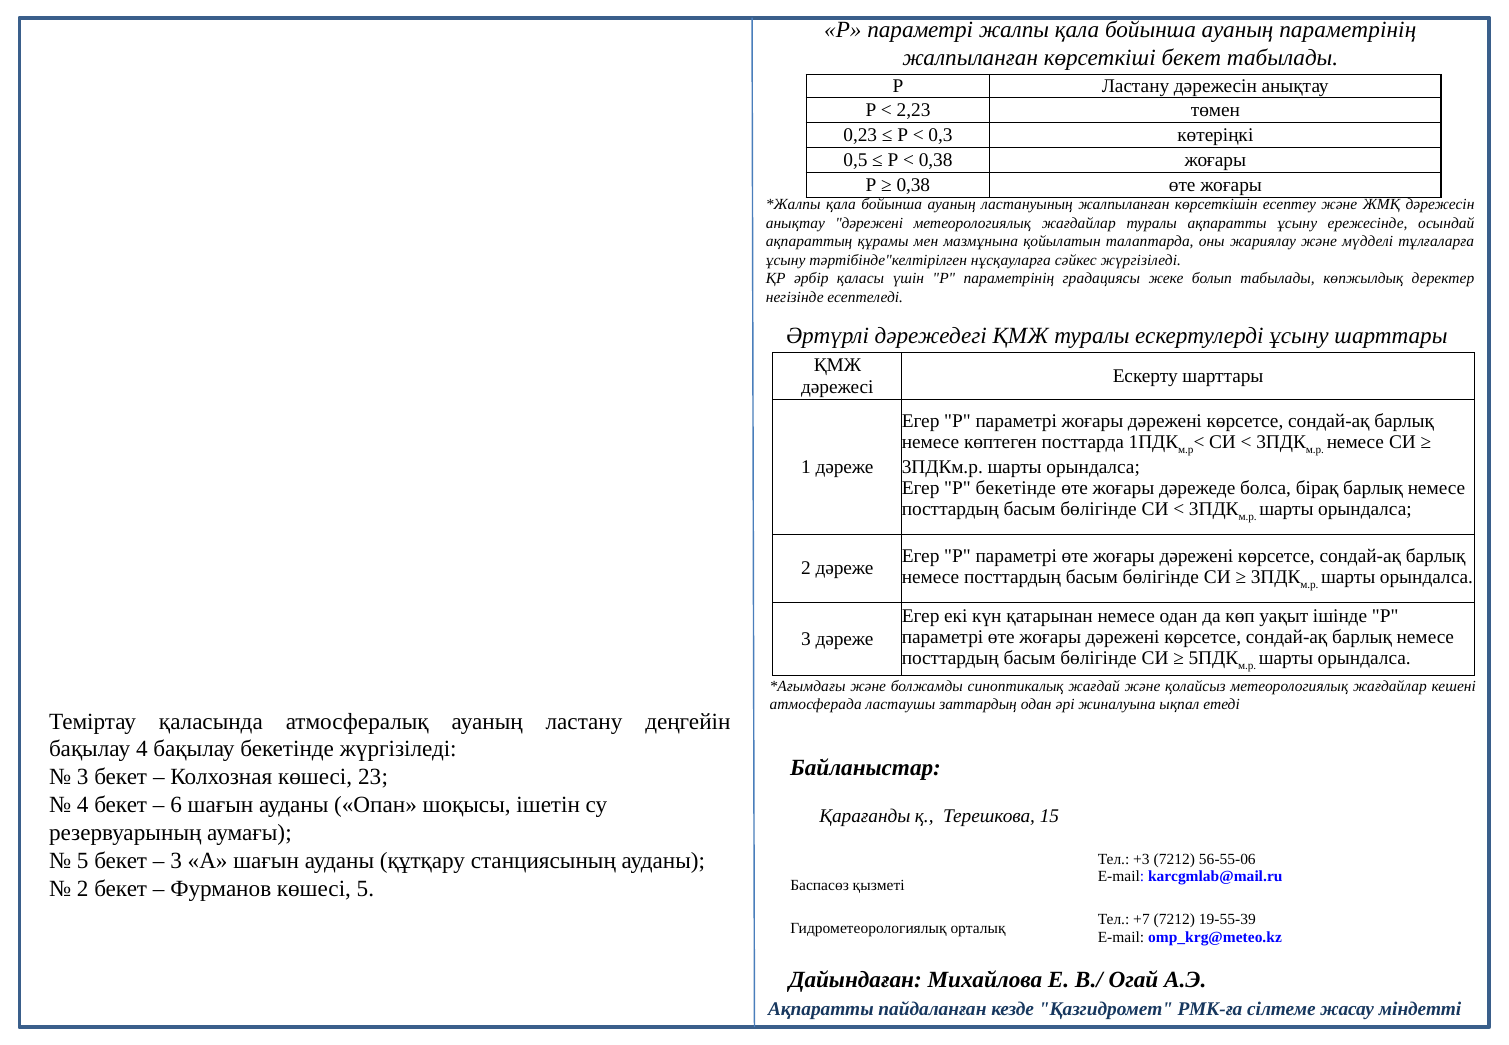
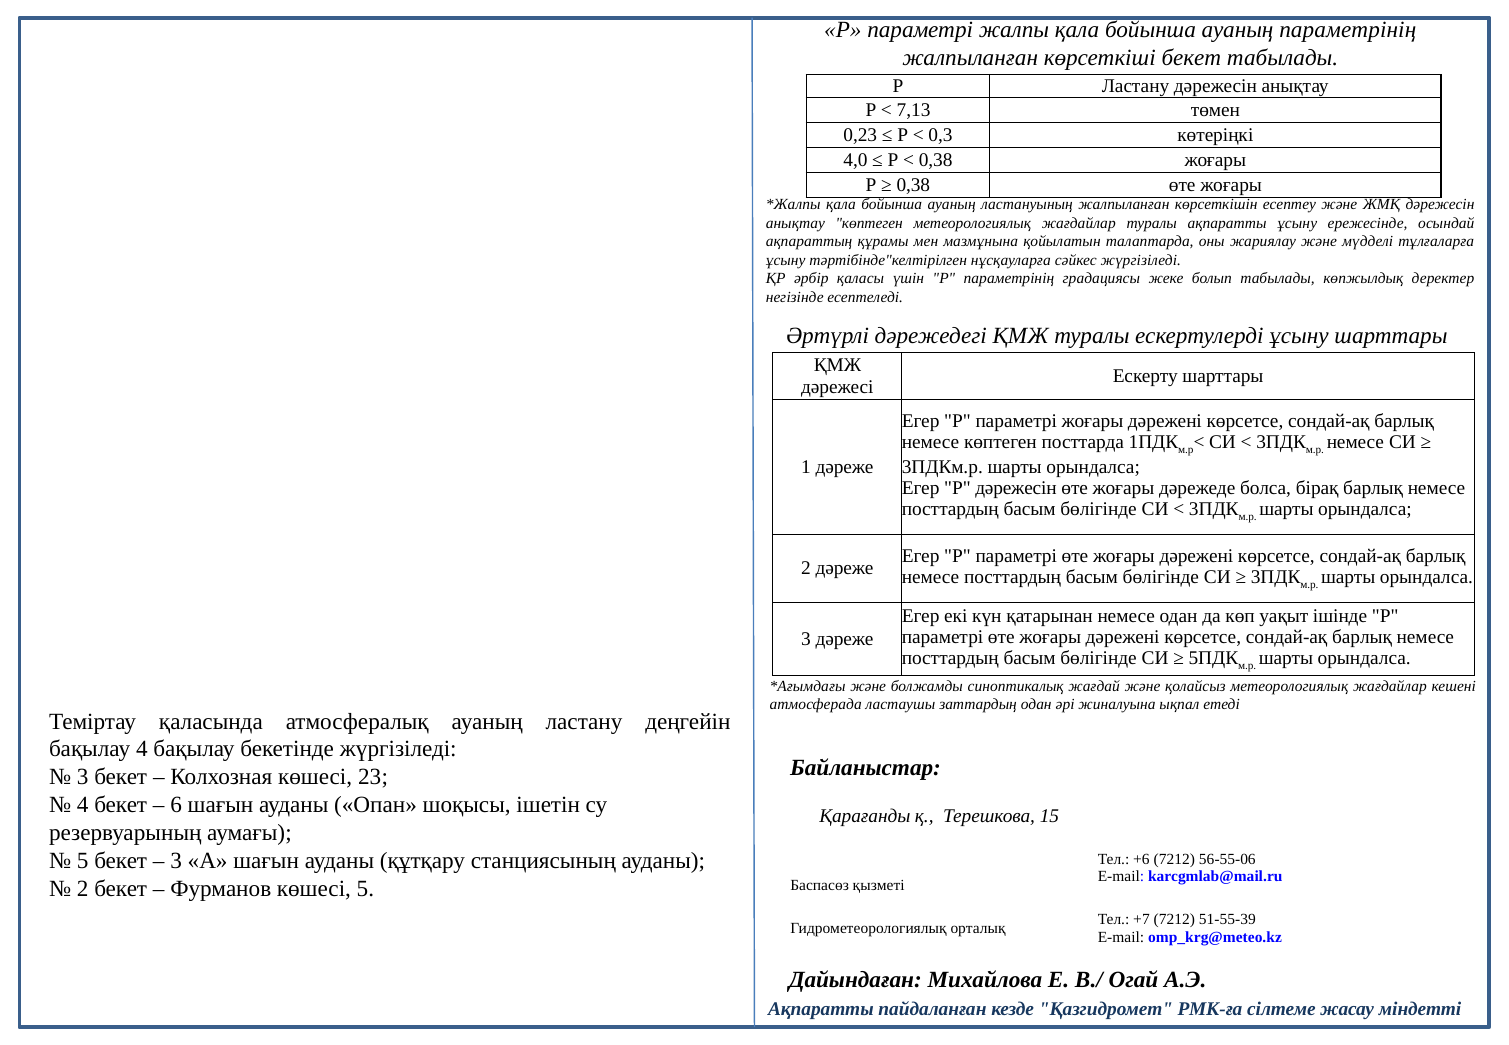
2,23: 2,23 -> 7,13 (914, 110)
0,5: 0,5 -> 4,0 (856, 160)
анықтау дәрежені: дәрежені -> көптеген (869, 223)
P бекетінде: бекетінде -> дәрежесін (1016, 488)
+3: +3 -> +6 (1141, 859)
19-55-39: 19-55-39 -> 51-55-39 (1227, 920)
